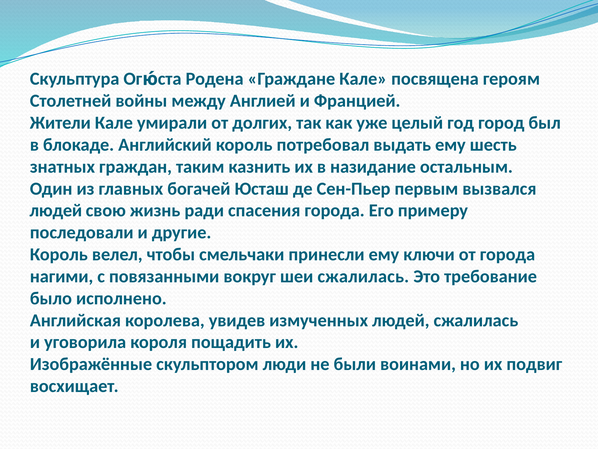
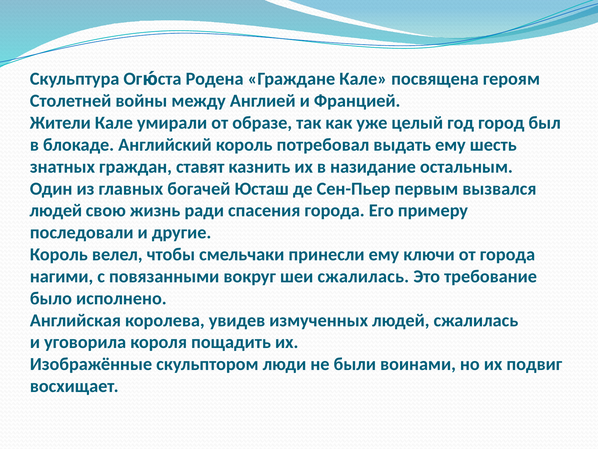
долгих: долгих -> образе (262, 123)
таким: таким -> ставят (200, 167)
